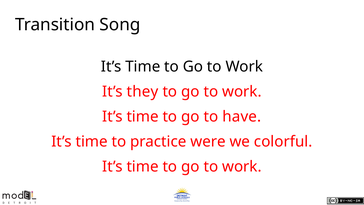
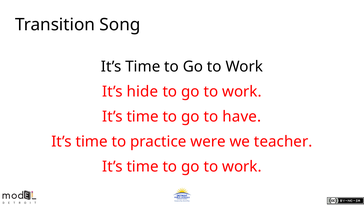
they: they -> hide (142, 91)
colorful: colorful -> teacher (283, 141)
